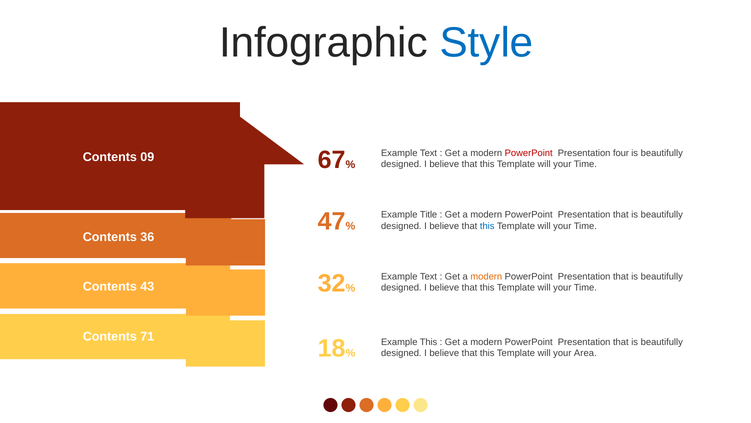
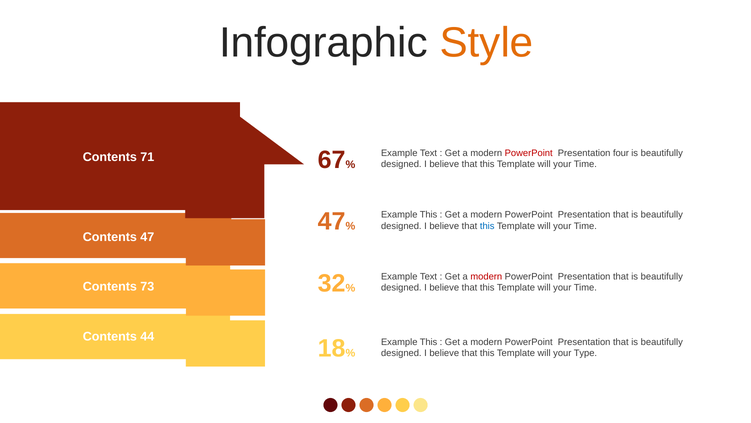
Style colour: blue -> orange (487, 43)
09: 09 -> 71 (147, 157)
Title: Title -> This (429, 215)
Contents 36: 36 -> 47 (147, 237)
modern colour: orange -> red (486, 276)
43: 43 -> 73 (147, 286)
71: 71 -> 44 (147, 336)
Area: Area -> Type (585, 353)
